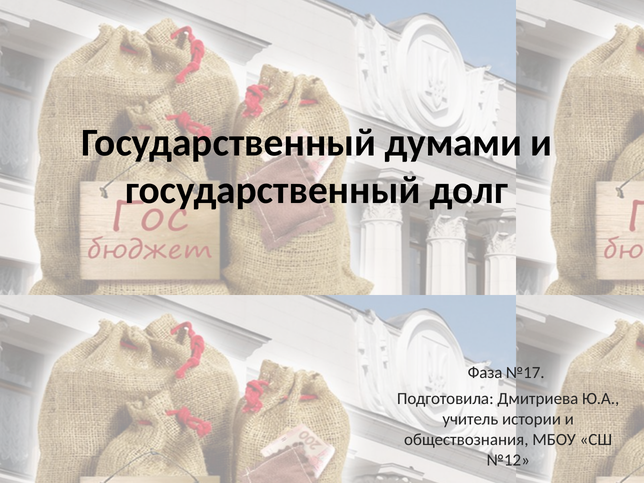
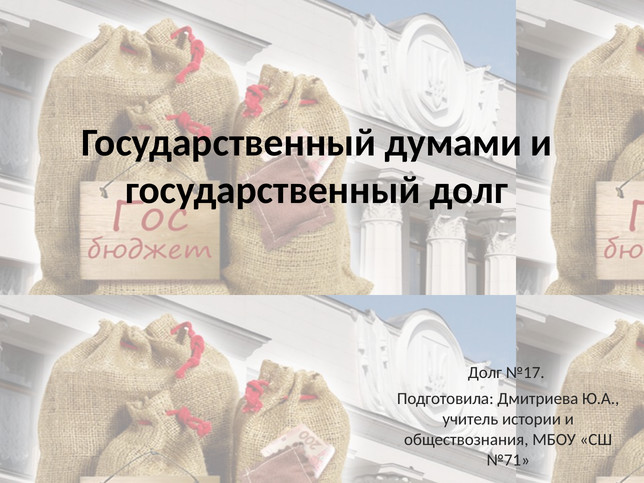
Фаза: Фаза -> Долг (485, 373)
№12: №12 -> №71 (508, 460)
